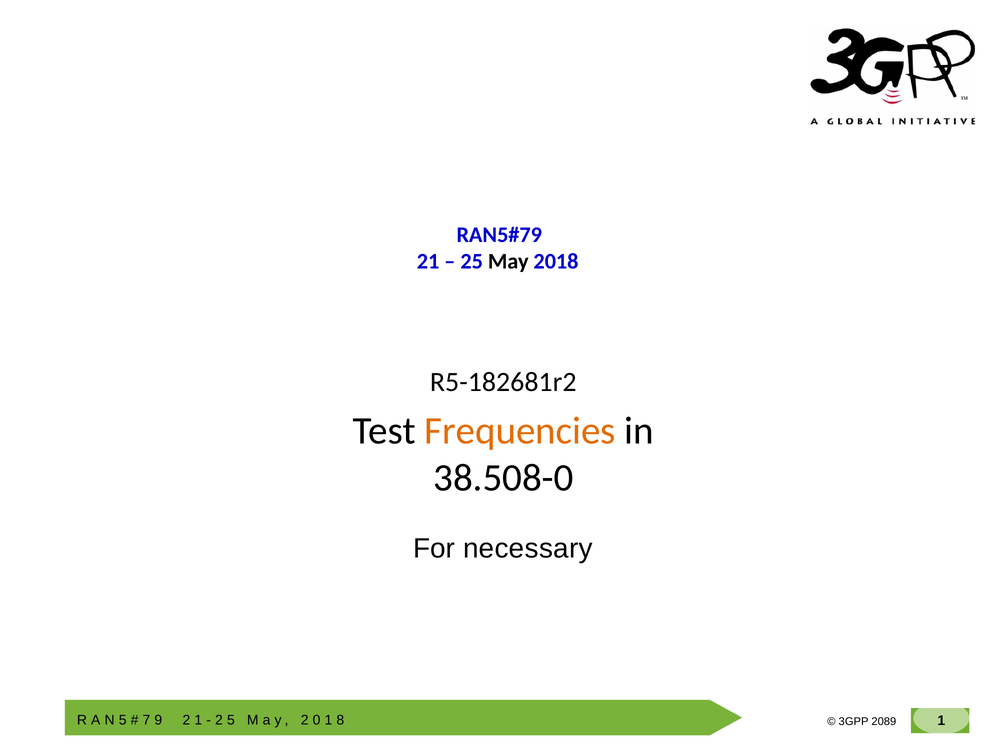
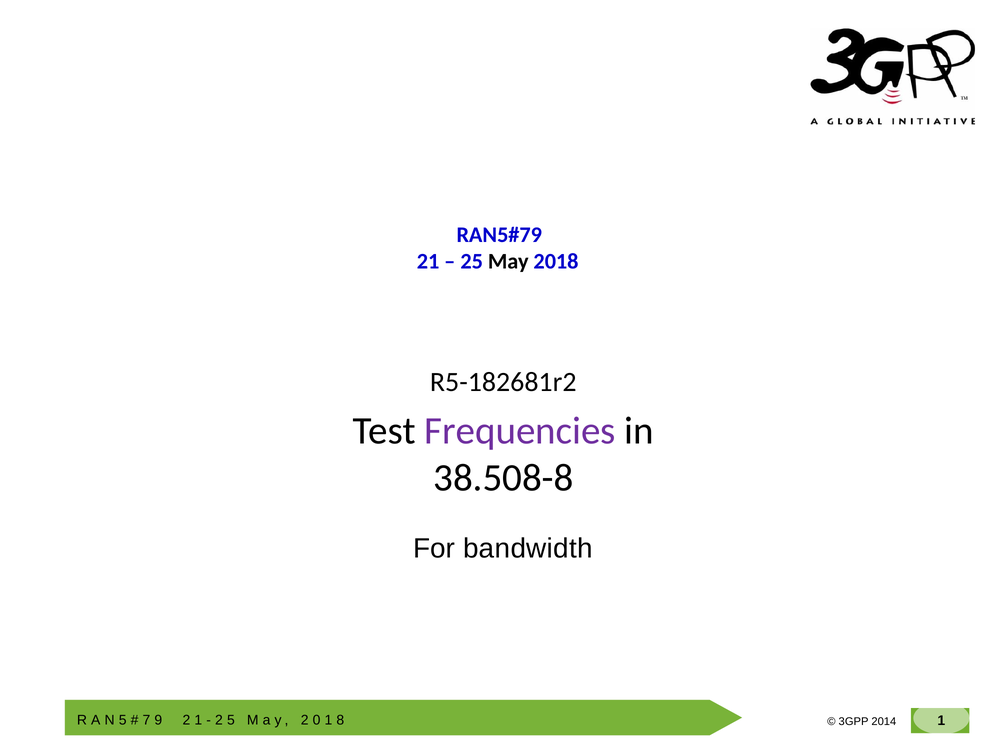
Frequencies colour: orange -> purple (520, 431)
38.508-0: 38.508-0 -> 38.508-8 (503, 478)
necessary: necessary -> bandwidth (528, 549)
2089: 2089 -> 2014 (884, 722)
